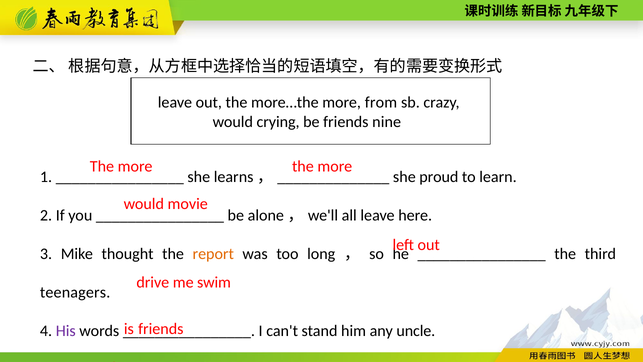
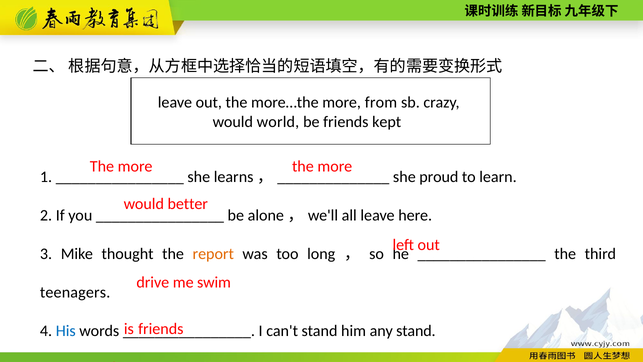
crying: crying -> world (278, 122)
nine: nine -> kept (387, 122)
movie: movie -> better (188, 204)
His colour: purple -> blue (66, 331)
any uncle: uncle -> stand (416, 331)
